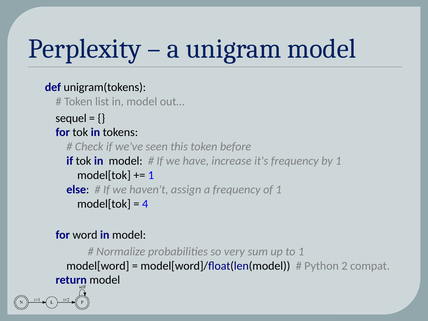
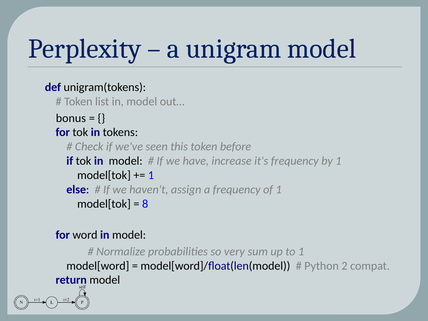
sequel: sequel -> bonus (71, 118)
4: 4 -> 8 (145, 204)
